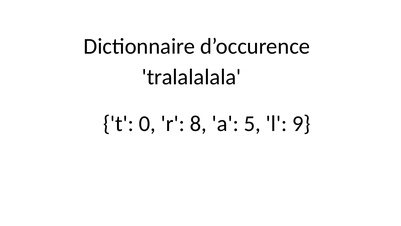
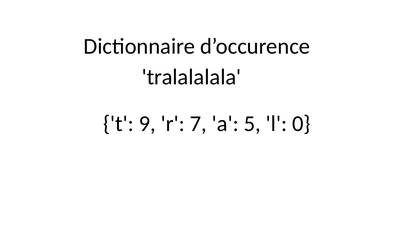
0: 0 -> 9 (147, 123)
8: 8 -> 7 (198, 123)
9: 9 -> 0 (301, 123)
